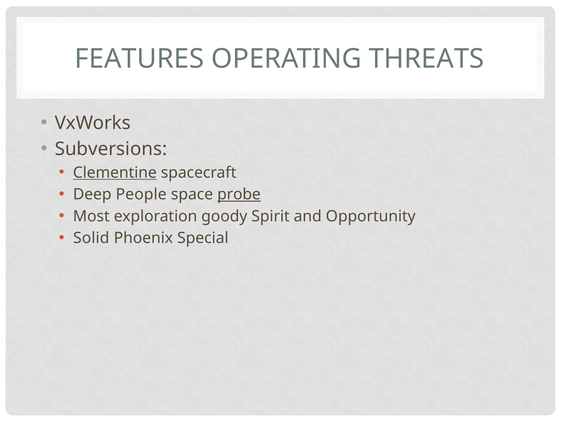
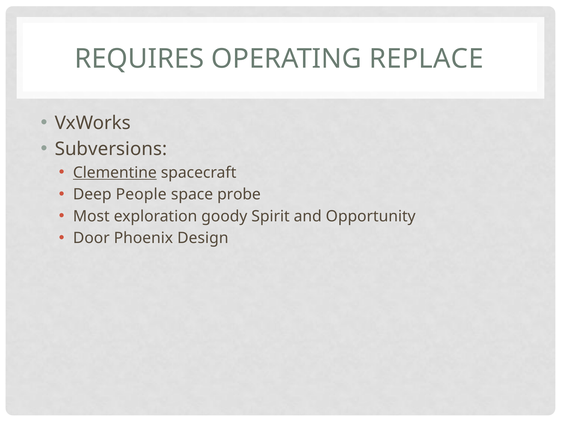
FEATURES: FEATURES -> REQUIRES (139, 59)
THREATS: THREATS -> REPLACE (426, 59)
probe underline: present -> none (239, 194)
Solid: Solid -> Door (91, 238)
Special: Special -> Design (203, 238)
